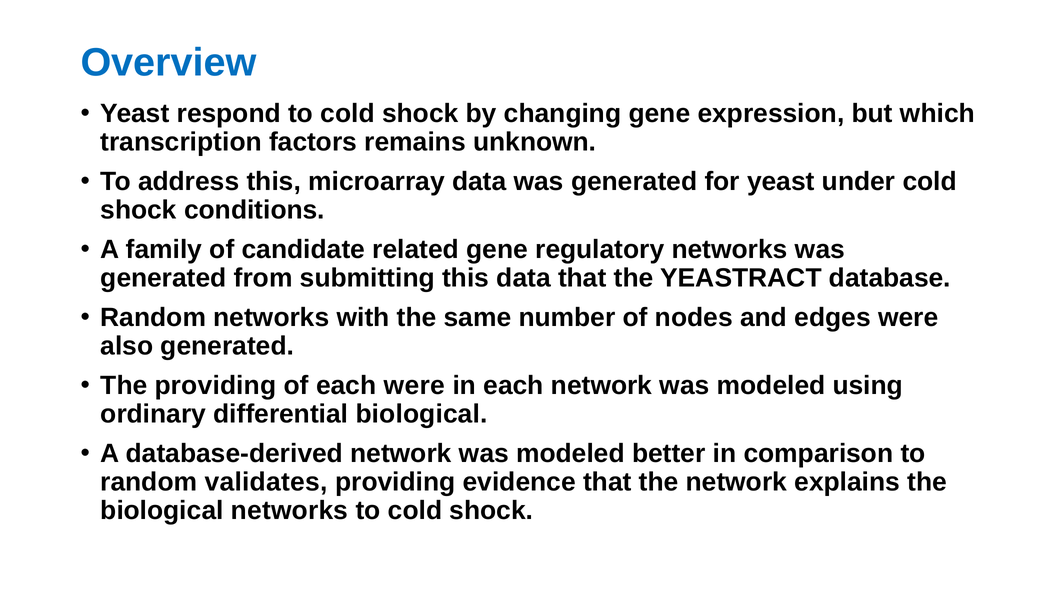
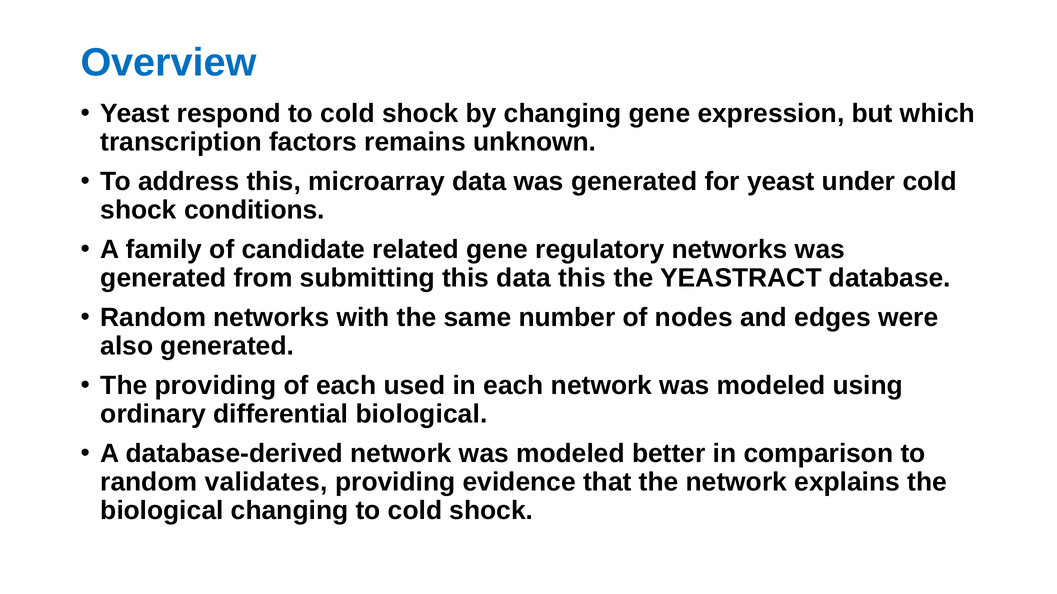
data that: that -> this (582, 278)
each were: were -> used (414, 386)
biological networks: networks -> changing (290, 511)
